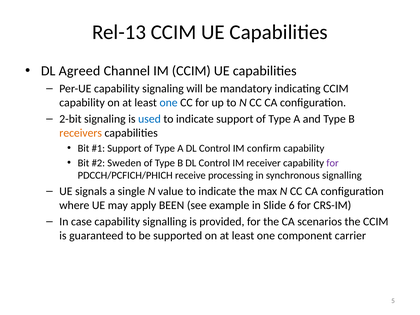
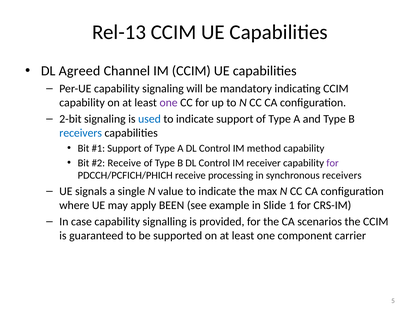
one colour: blue -> purple (169, 103)
receivers colour: orange -> blue (81, 133)
confirm: confirm -> method (264, 148)
Sweden: Sweden -> Receive (124, 163)
synchronous signalling: signalling -> receivers (342, 176)
6: 6 -> 1 (292, 205)
